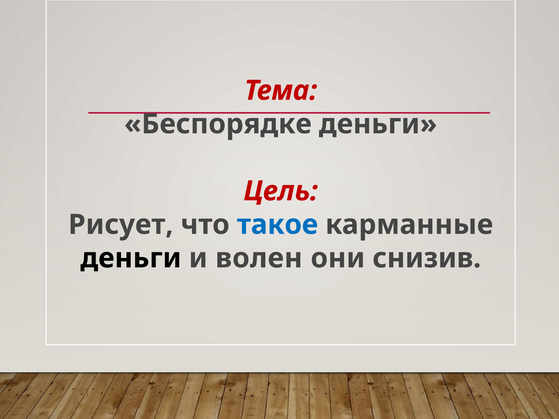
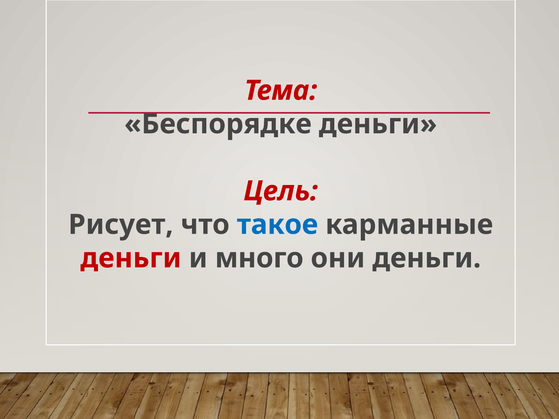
деньги colour: black -> red (131, 258)
волен: волен -> много (259, 258)
они снизив: снизив -> деньги (427, 258)
